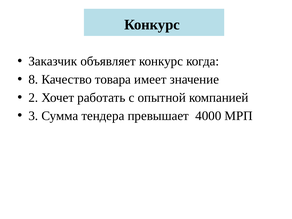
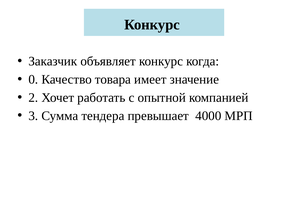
8: 8 -> 0 (33, 79)
